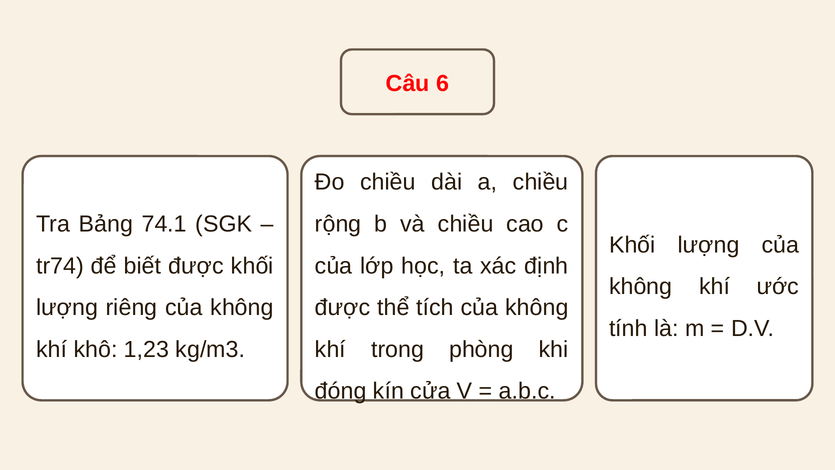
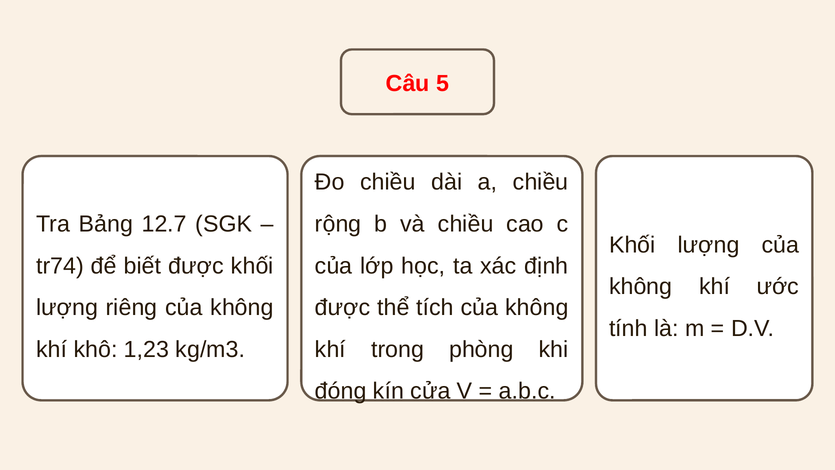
6: 6 -> 5 (442, 83)
74.1: 74.1 -> 12.7 (164, 224)
